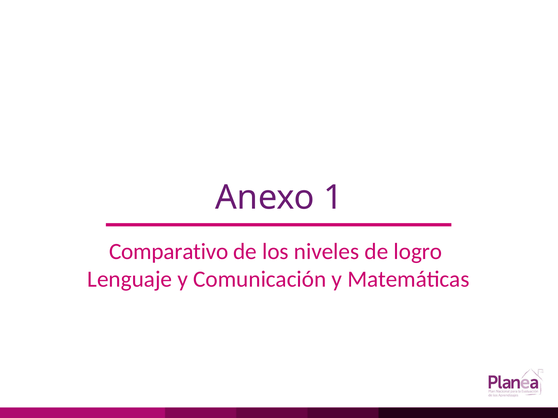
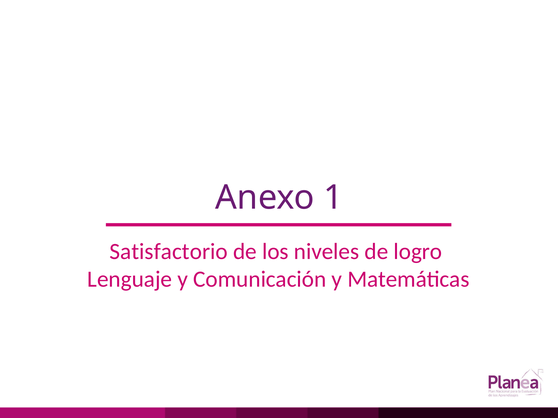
Comparativo: Comparativo -> Satisfactorio (169, 252)
